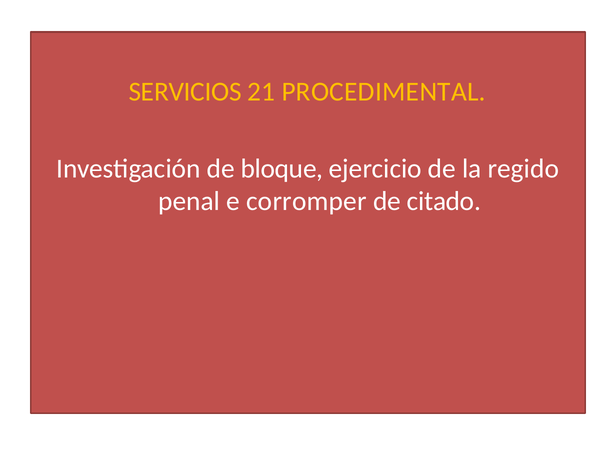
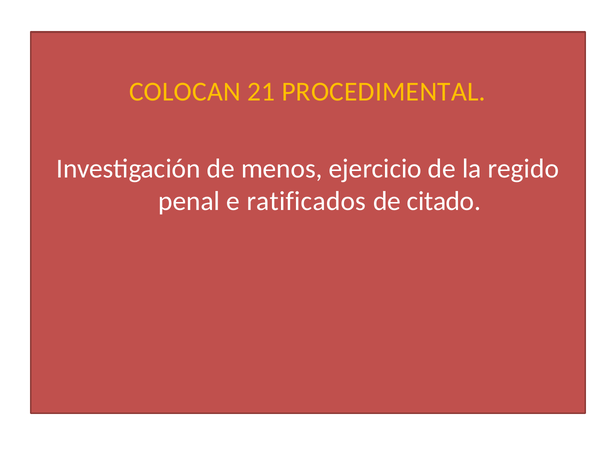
SERVICIOS: SERVICIOS -> COLOCAN (185, 92)
bloque: bloque -> menos (282, 169)
corromper: corromper -> ratificados (306, 201)
